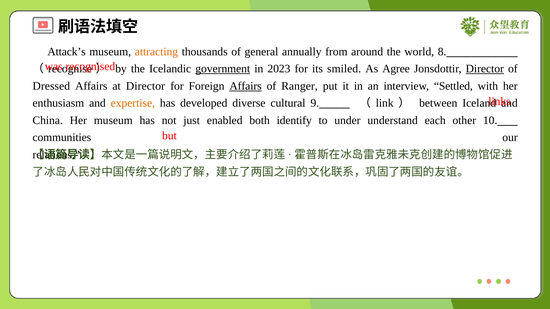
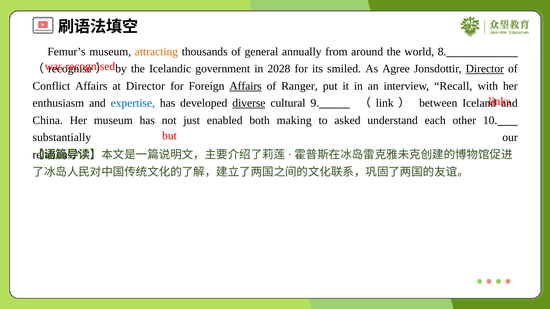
Attack’s: Attack’s -> Femur’s (67, 52)
government underline: present -> none (223, 69)
2023: 2023 -> 2028 (279, 69)
Dressed: Dressed -> Conflict (51, 86)
Settled: Settled -> Recall (453, 86)
expertise colour: orange -> blue (133, 103)
diverse underline: none -> present (249, 103)
identify: identify -> making (294, 120)
under: under -> asked (347, 120)
communities: communities -> substantially (62, 138)
